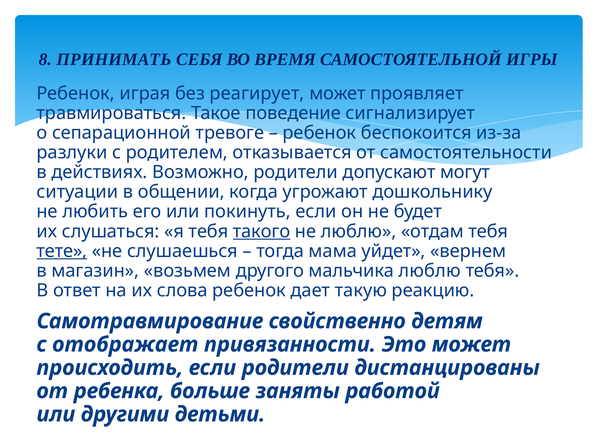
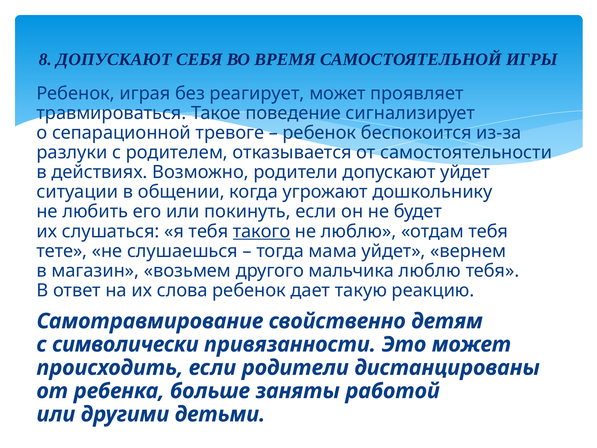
8 ПРИНИМАТЬ: ПРИНИМАТЬ -> ДОПУСКАЮТ (114, 59)
допускают могут: могут -> уйдет (465, 172)
тете underline: present -> none (62, 251)
отображает: отображает -> символически (125, 344)
